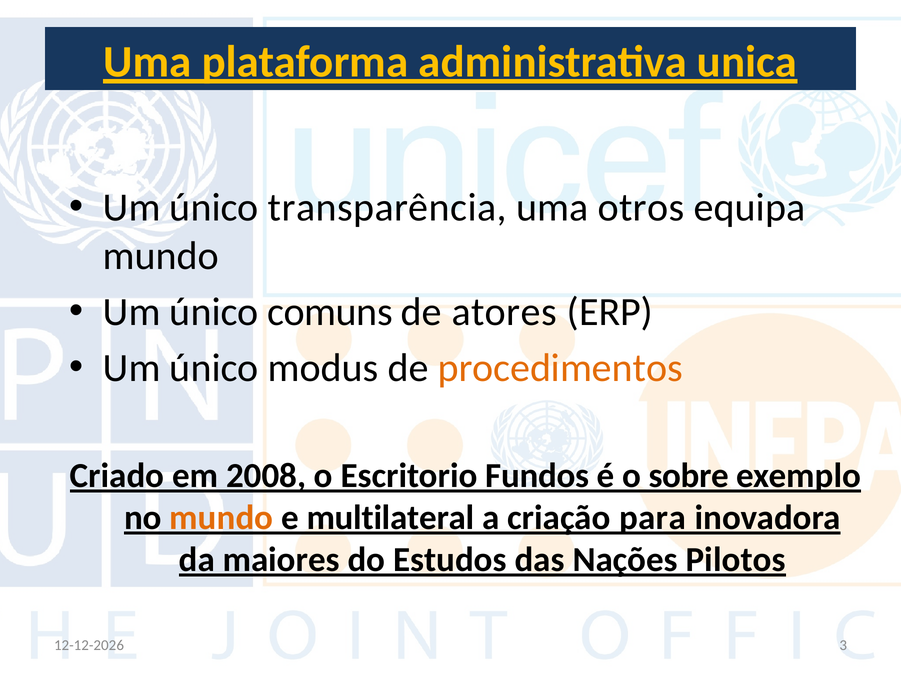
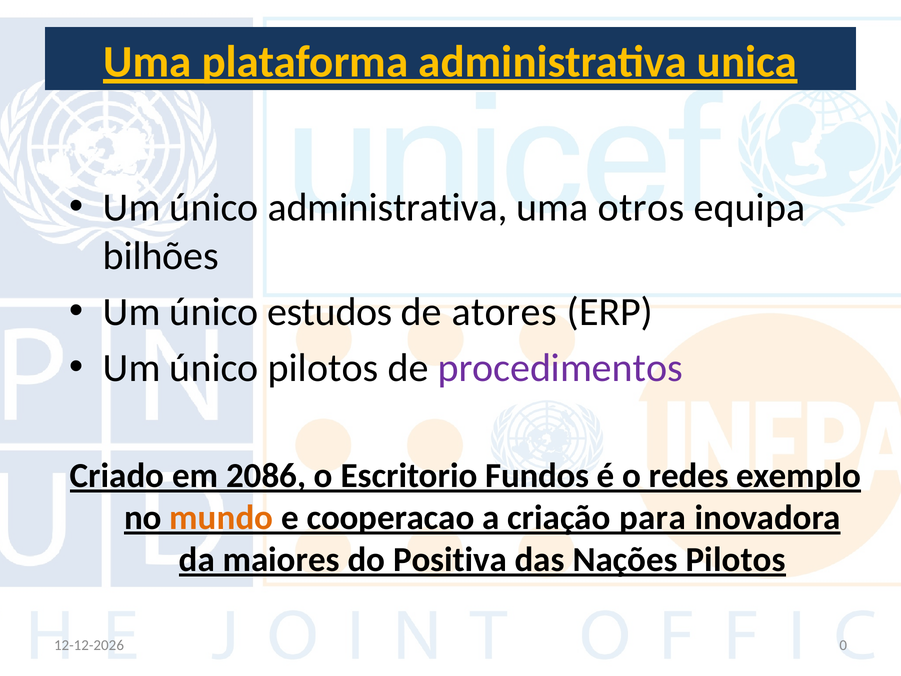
único transparência: transparência -> administrativa (388, 208)
mundo: mundo -> bilhões (161, 256)
comuns: comuns -> estudos (330, 312)
único modus: modus -> pilotos (323, 368)
procedimentos colour: orange -> purple (560, 368)
2008: 2008 -> 2086 (266, 476)
sobre: sobre -> redes (689, 476)
multilateral: multilateral -> cooperacao (390, 518)
Estudos: Estudos -> Positiva (450, 560)
3: 3 -> 0 (843, 645)
